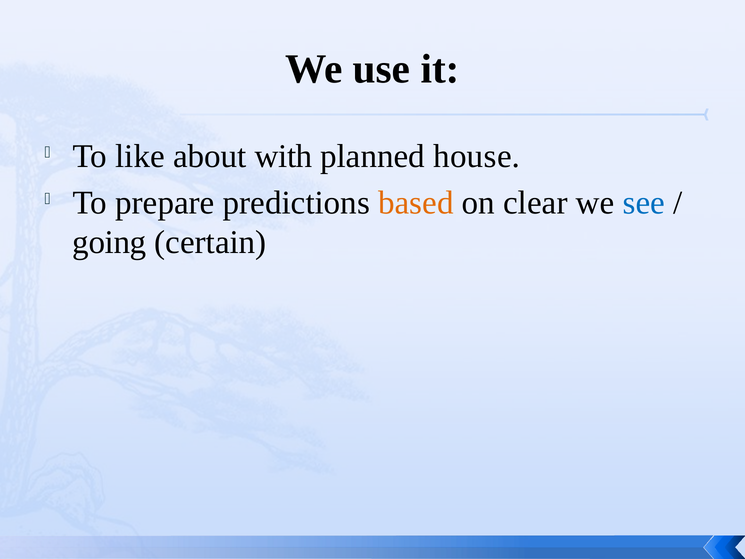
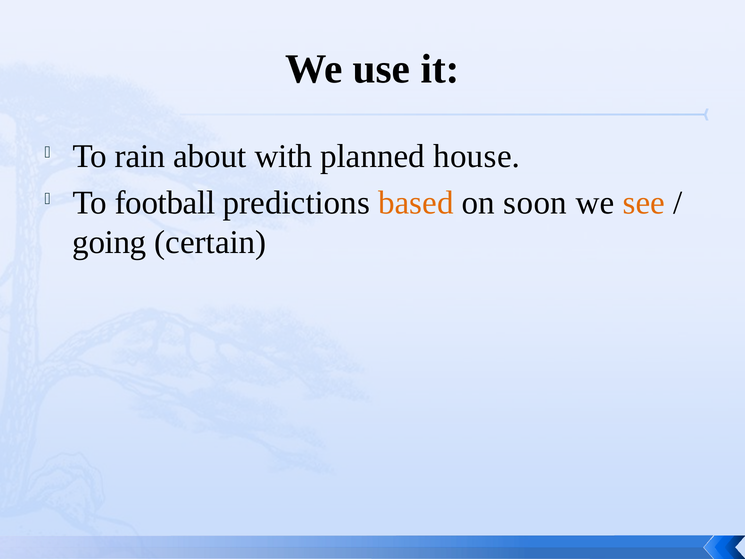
like: like -> rain (140, 156)
prepare: prepare -> football (165, 203)
clear: clear -> soon (535, 203)
see colour: blue -> orange (644, 203)
